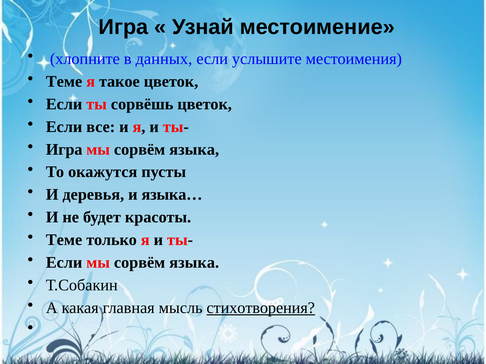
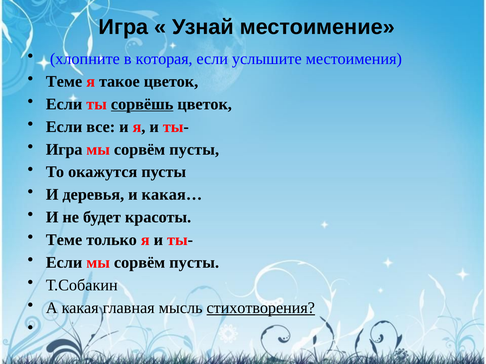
данных: данных -> которая (164, 59)
сорвёшь underline: none -> present (142, 104)
языка: языка -> пусты (194, 150)
языка…: языка… -> какая… (172, 195)
Если мы сорвём языка: языка -> пусты (194, 263)
